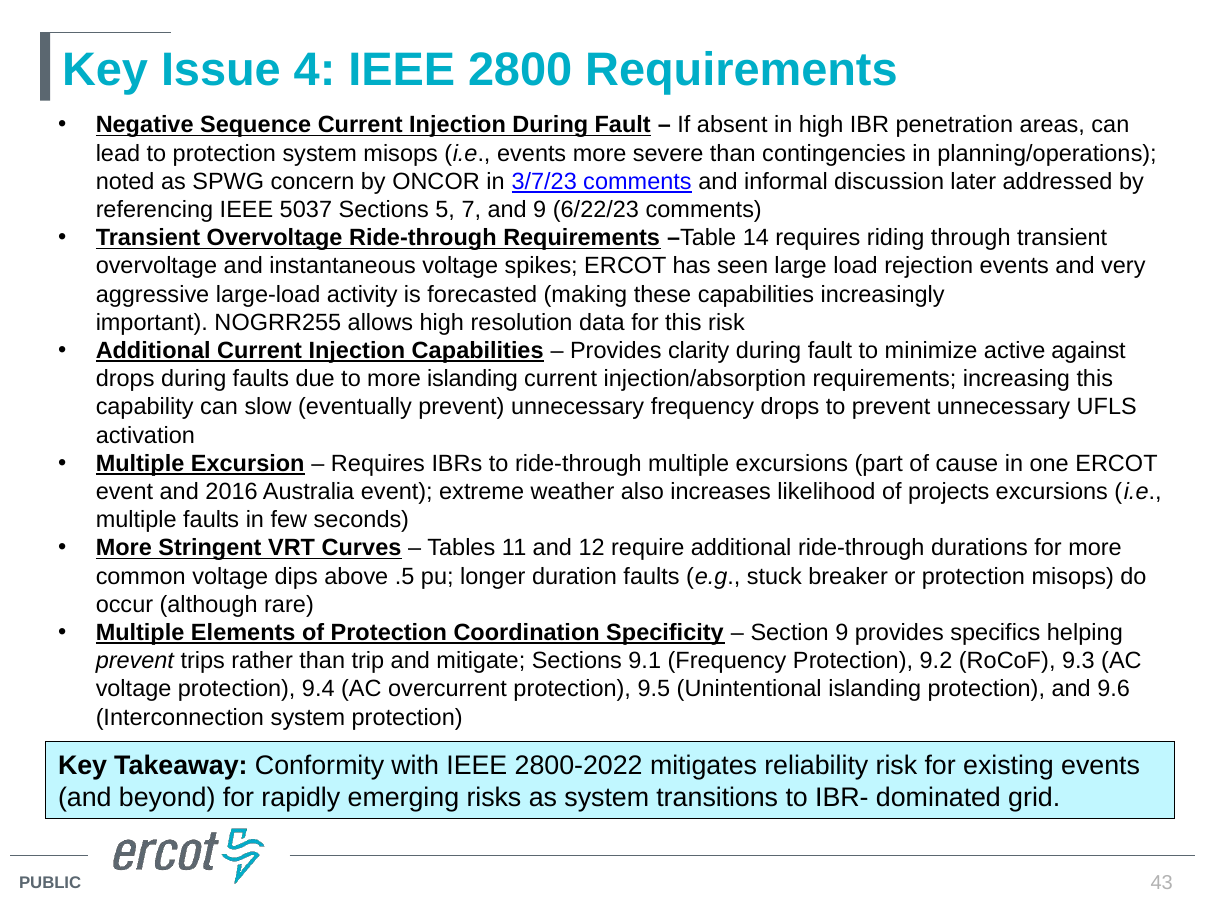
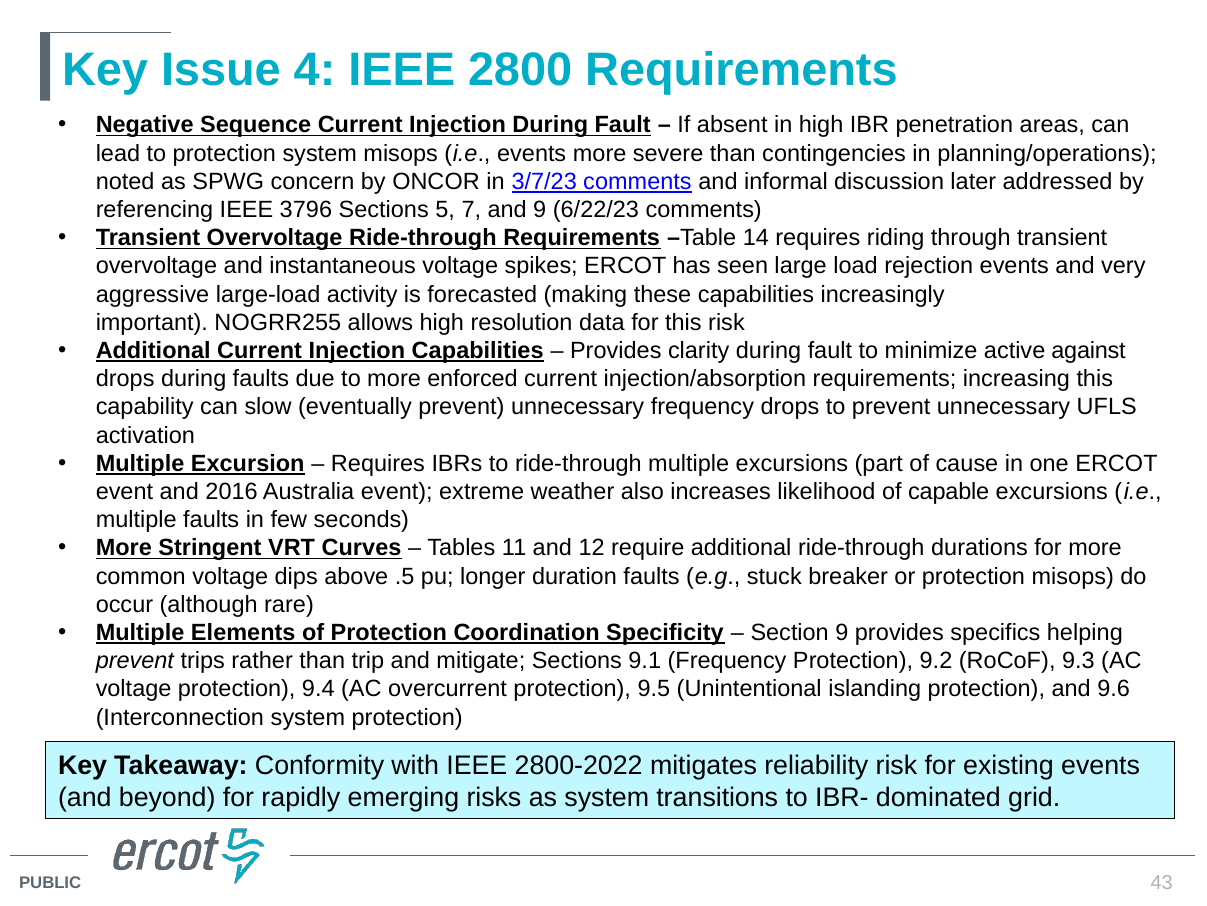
5037: 5037 -> 3796 (306, 210)
more islanding: islanding -> enforced (473, 379)
projects: projects -> capable (949, 491)
